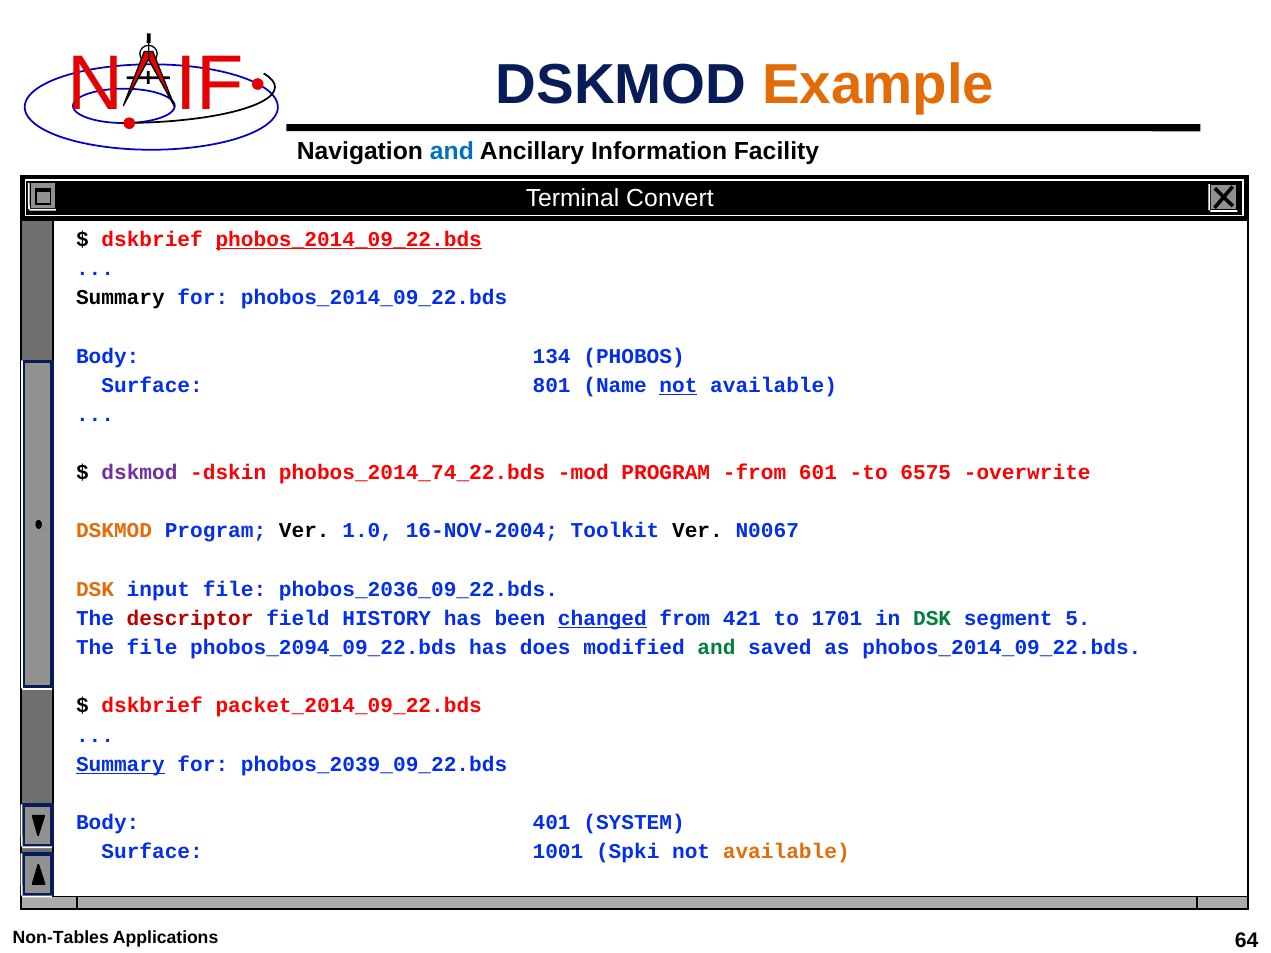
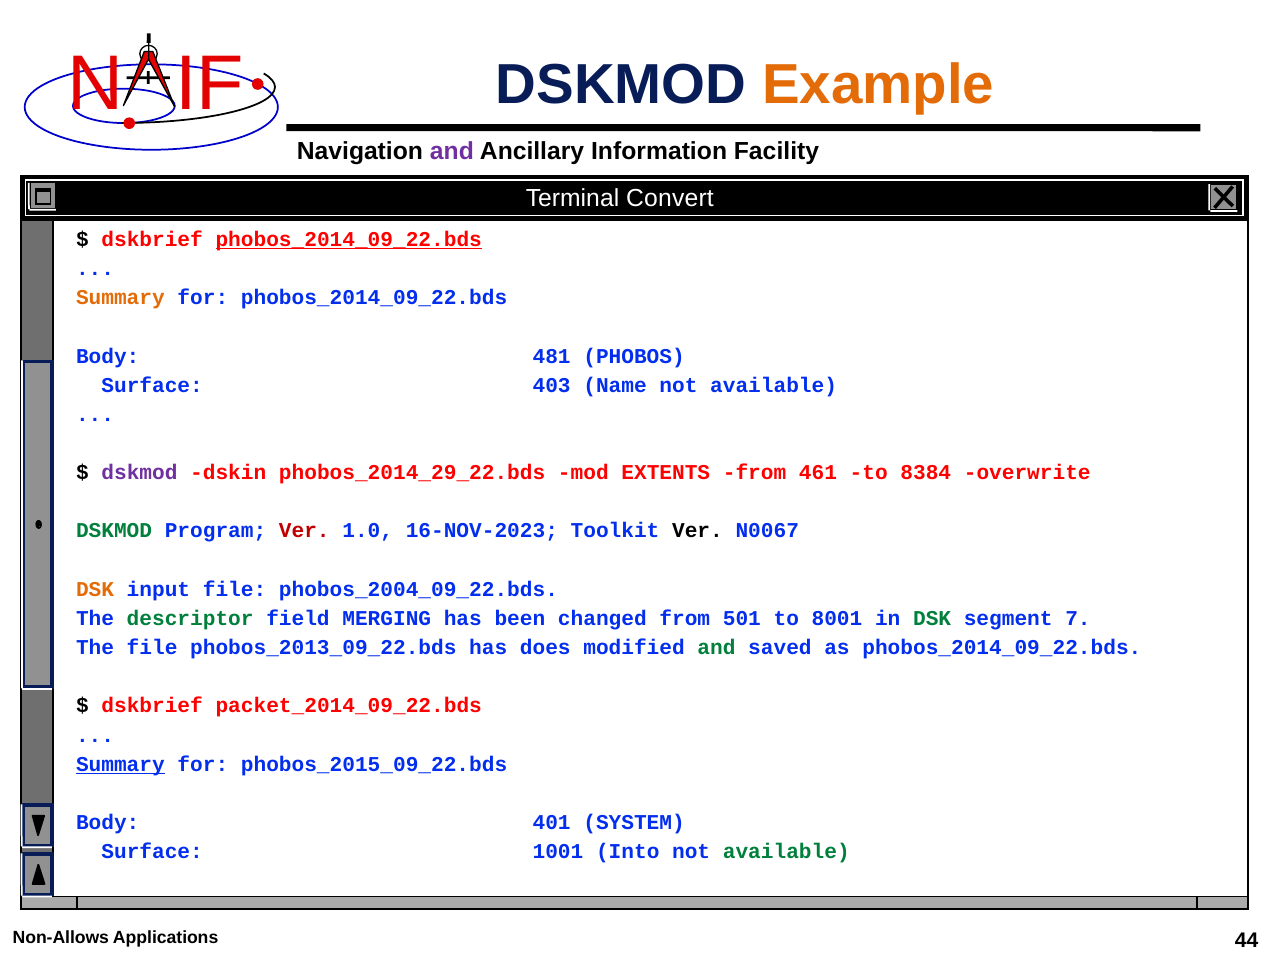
and colour: blue -> purple (452, 152)
Summary colour: black -> orange (120, 298)
134: 134 -> 481 (552, 356)
801: 801 -> 403 (552, 385)
not underline: present -> none (678, 385)
phobos_2014_74_22.bds: phobos_2014_74_22.bds -> phobos_2014_29_22.bds (412, 473)
mod PROGRAM: PROGRAM -> EXTENTS (666, 473)
601: 601 -> 461 (818, 473)
6575: 6575 -> 8384 (926, 473)
DSKMOD colour: orange -> green (114, 531)
Ver colour: black -> red (304, 531)
16-NOV-2004: 16-NOV-2004 -> 16-NOV-2023 (482, 531)
phobos_2036_09_22.bds: phobos_2036_09_22.bds -> phobos_2004_09_22.bds (418, 590)
descriptor colour: red -> green (190, 619)
HISTORY: HISTORY -> MERGING (387, 619)
changed underline: present -> none (602, 619)
421: 421 -> 501 (742, 619)
1701: 1701 -> 8001 (837, 619)
5: 5 -> 7 (1078, 619)
phobos_2094_09_22.bds: phobos_2094_09_22.bds -> phobos_2013_09_22.bds (323, 648)
phobos_2039_09_22.bds: phobos_2039_09_22.bds -> phobos_2015_09_22.bds (374, 765)
Spki: Spki -> Into (628, 852)
available colour: orange -> green (786, 852)
Non-Tables: Non-Tables -> Non-Allows (61, 938)
64: 64 -> 44 (1247, 941)
